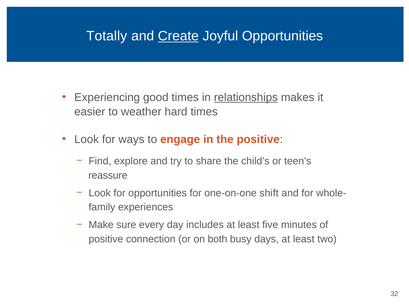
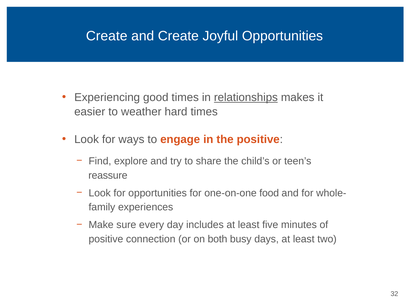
Totally: Totally -> Create (107, 36)
Create underline: present -> none (178, 36)
shift: shift -> food (269, 193)
